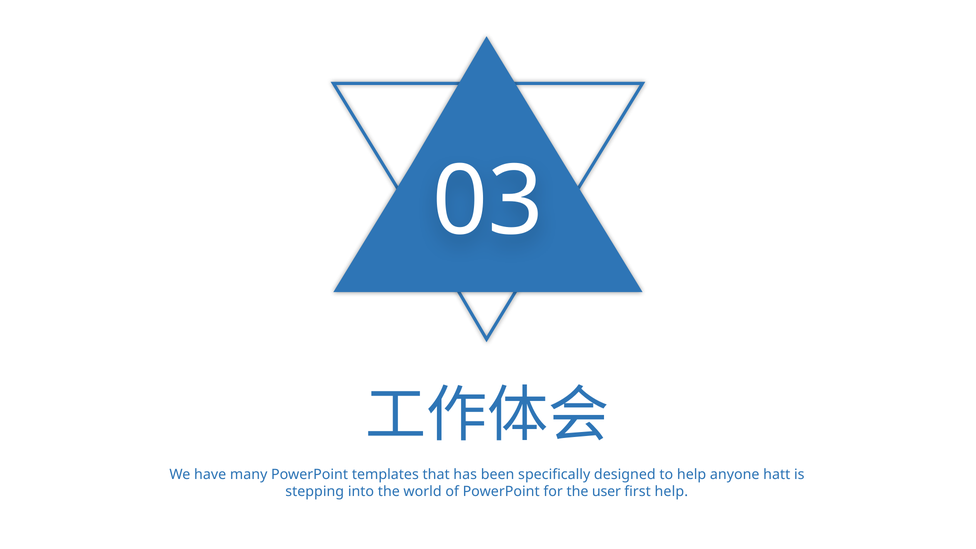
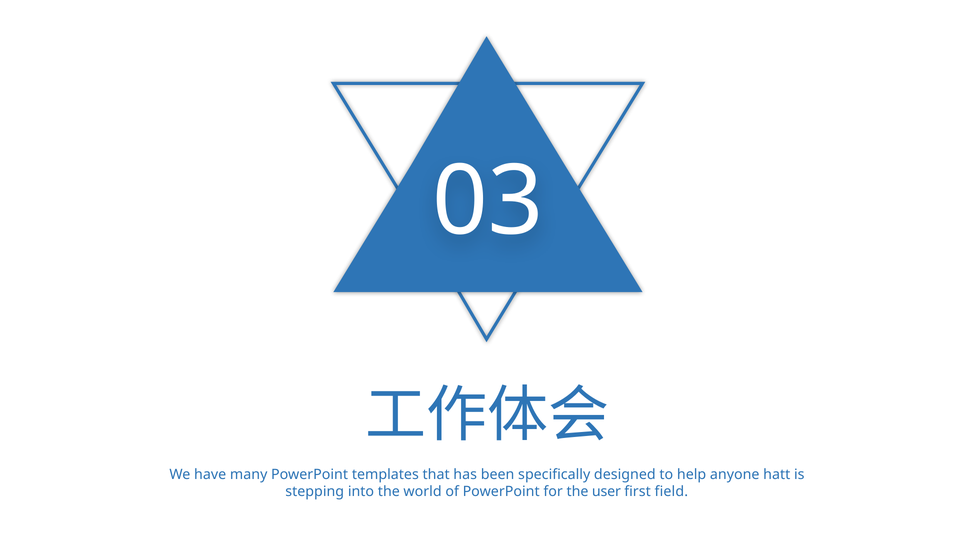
first help: help -> field (671, 492)
